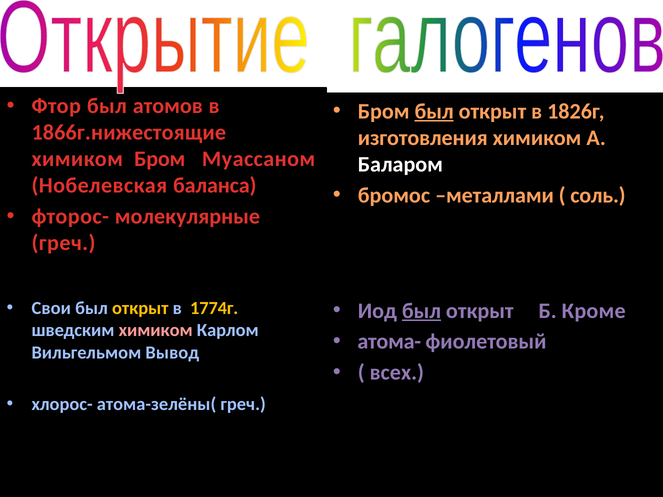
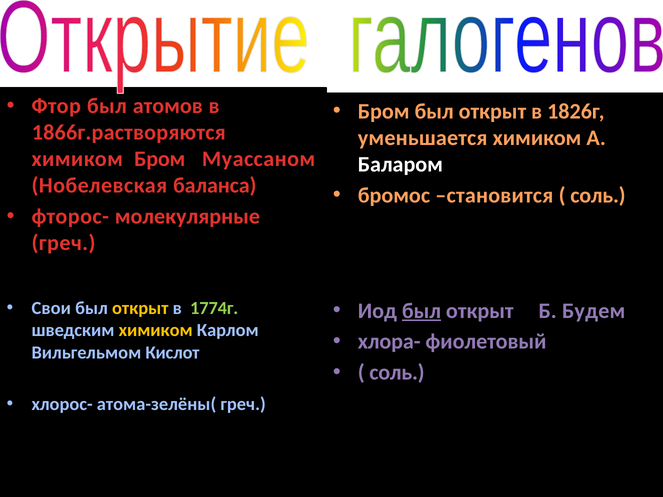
был underline: present -> none (434, 111)
1866г.нижестоящие: 1866г.нижестоящие -> 1866г.растворяются (129, 133)
изготовления: изготовления -> уменьшается (423, 138)
металлами: металлами -> становится (494, 195)
1774г colour: yellow -> light green (214, 308)
Кроме: Кроме -> Будем (594, 311)
химиком colour: pink -> yellow (156, 331)
атома-: атома- -> хлора- (389, 342)
Вывод: Вывод -> Кислот (172, 353)
всех: всех -> соль (397, 373)
